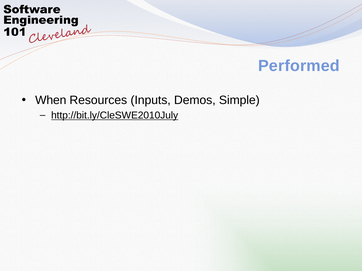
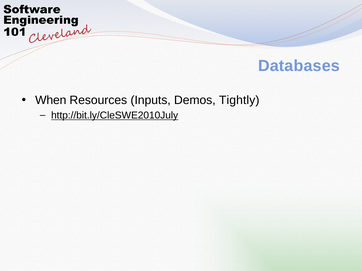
Performed: Performed -> Databases (299, 66)
Simple: Simple -> Tightly (239, 100)
